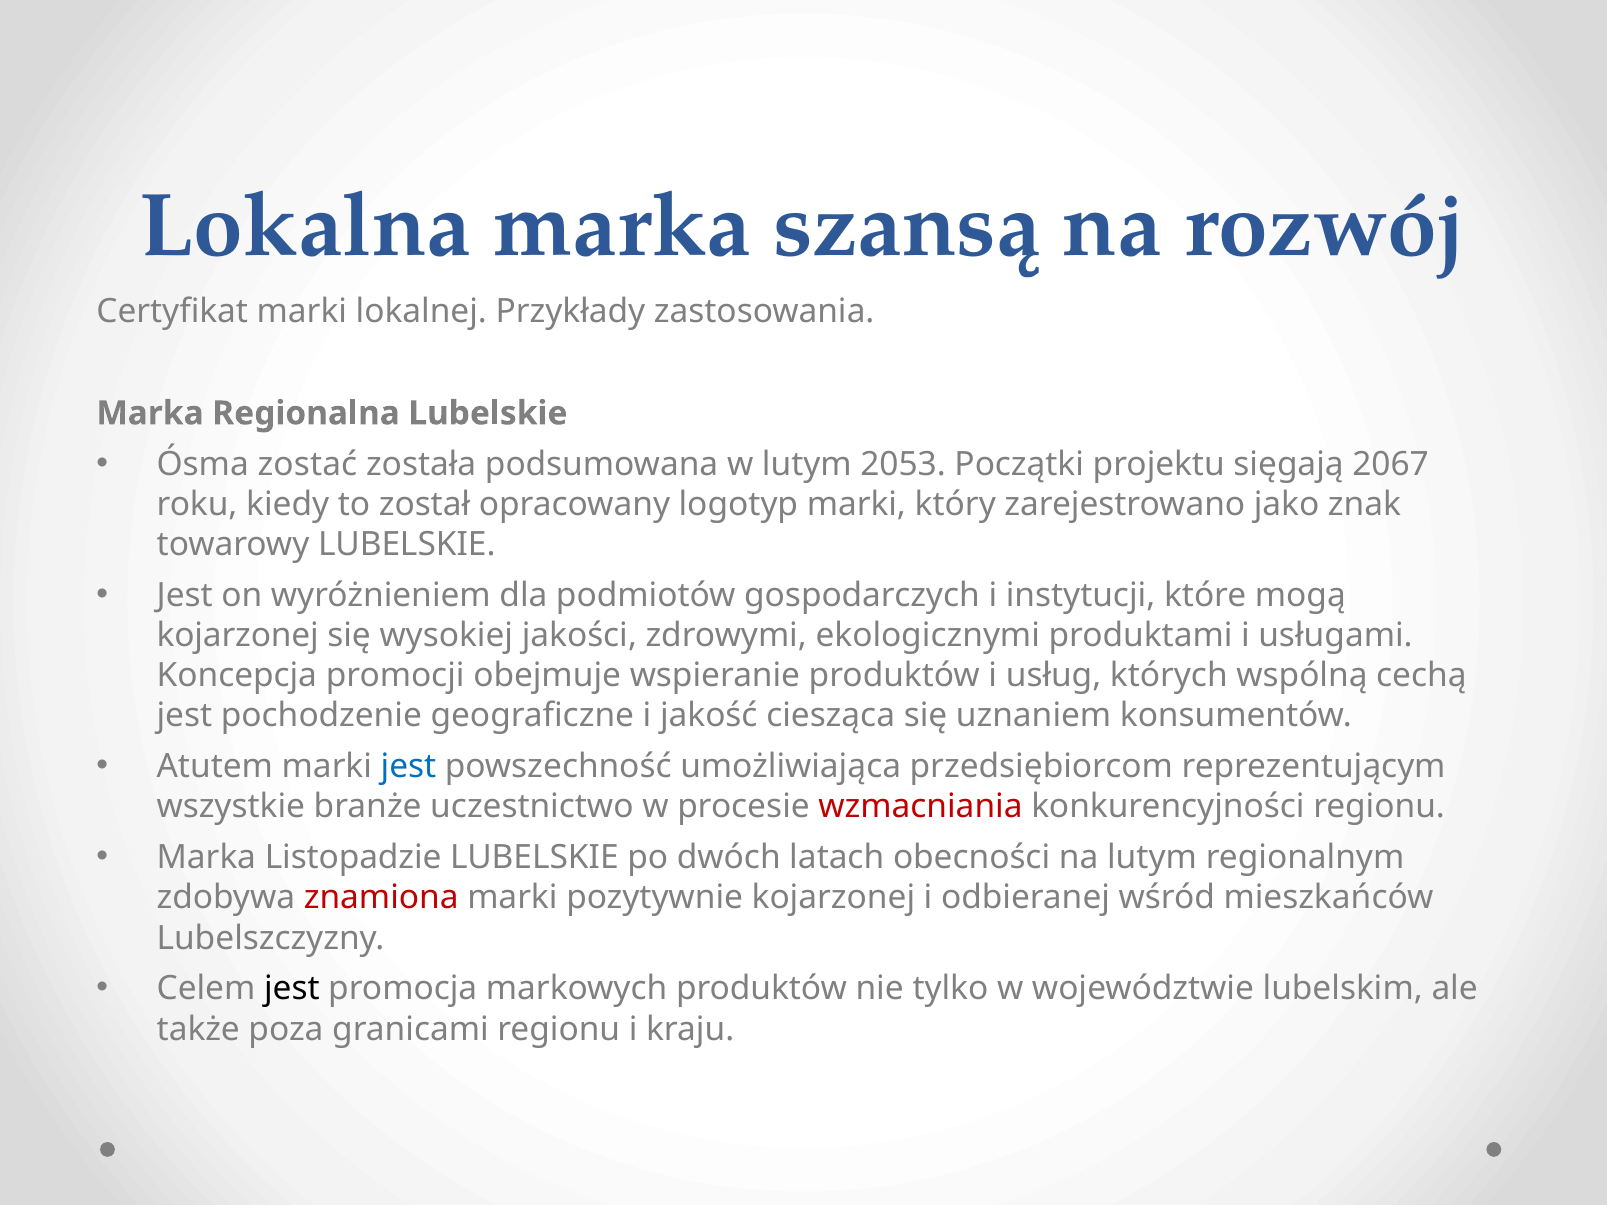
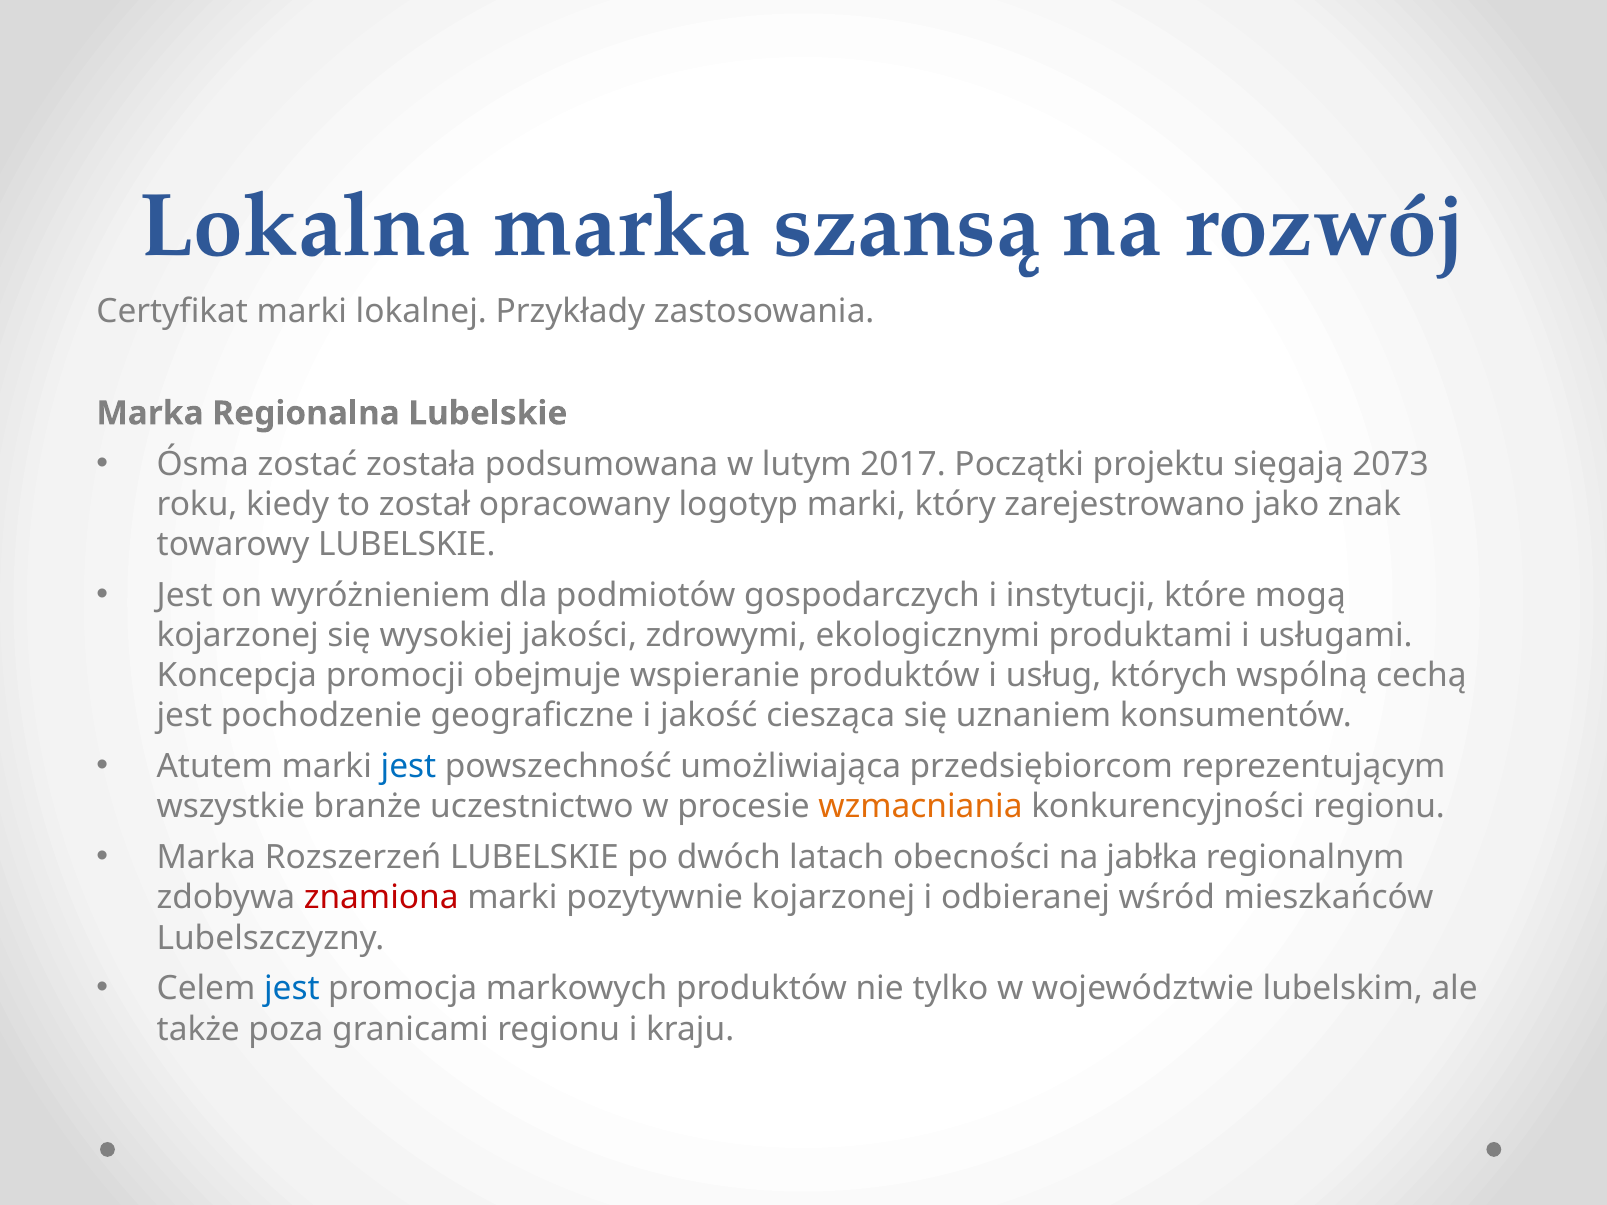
2053: 2053 -> 2017 (903, 464)
2067: 2067 -> 2073 (1391, 464)
wzmacniania colour: red -> orange (920, 807)
Listopadzie: Listopadzie -> Rozszerzeń (353, 858)
na lutym: lutym -> jabłka (1152, 858)
jest colour: black -> blue (292, 989)
